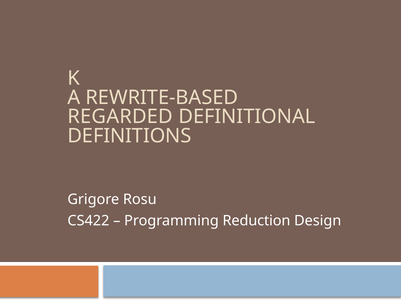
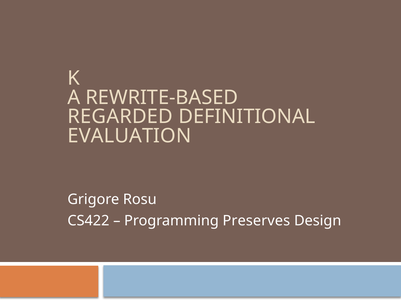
DEFINITIONS: DEFINITIONS -> EVALUATION (129, 136)
Reduction: Reduction -> Preserves (256, 220)
